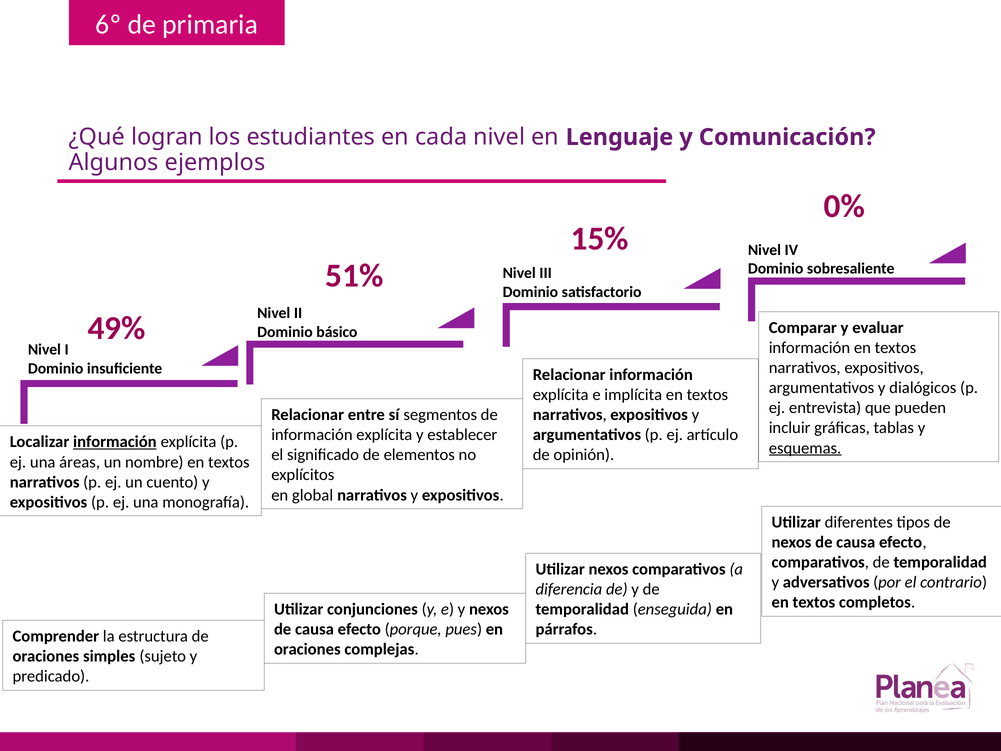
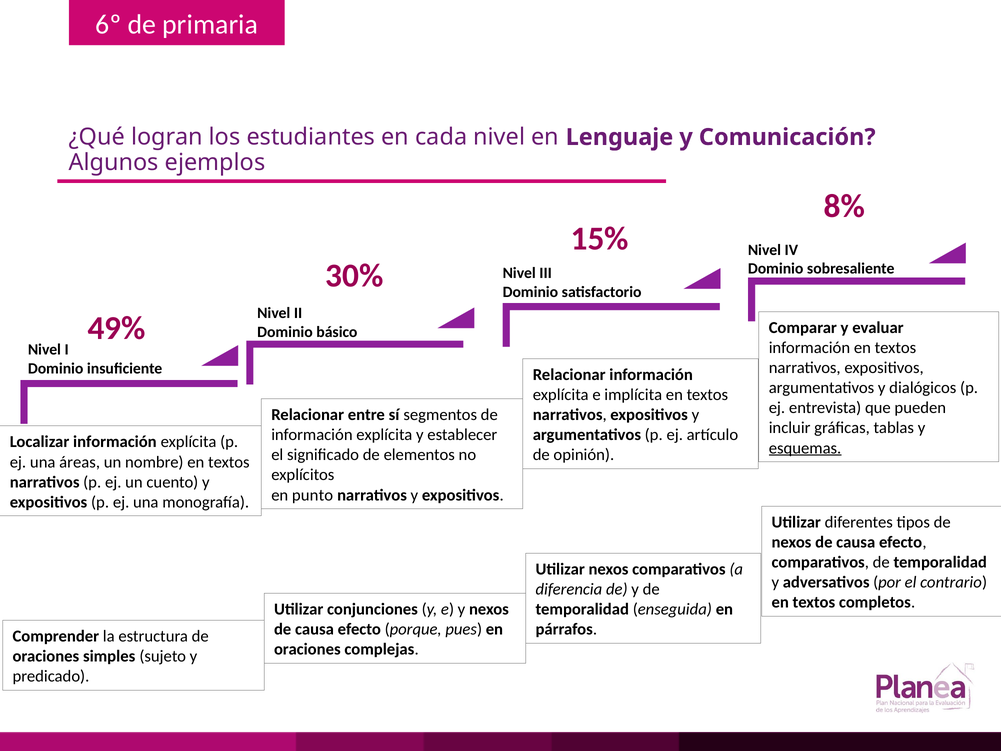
0%: 0% -> 8% (845, 206)
51%: 51% -> 30% (355, 276)
información underline: present -> none (115, 442)
global: global -> punto (313, 495)
